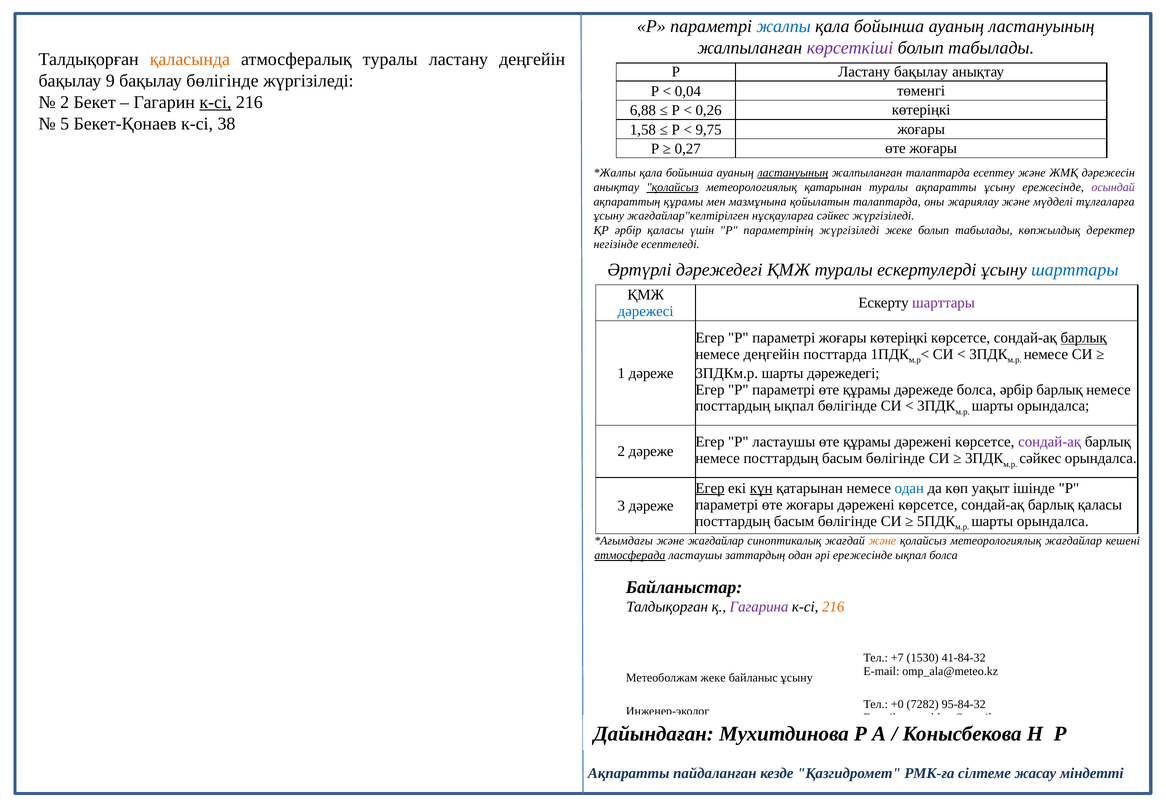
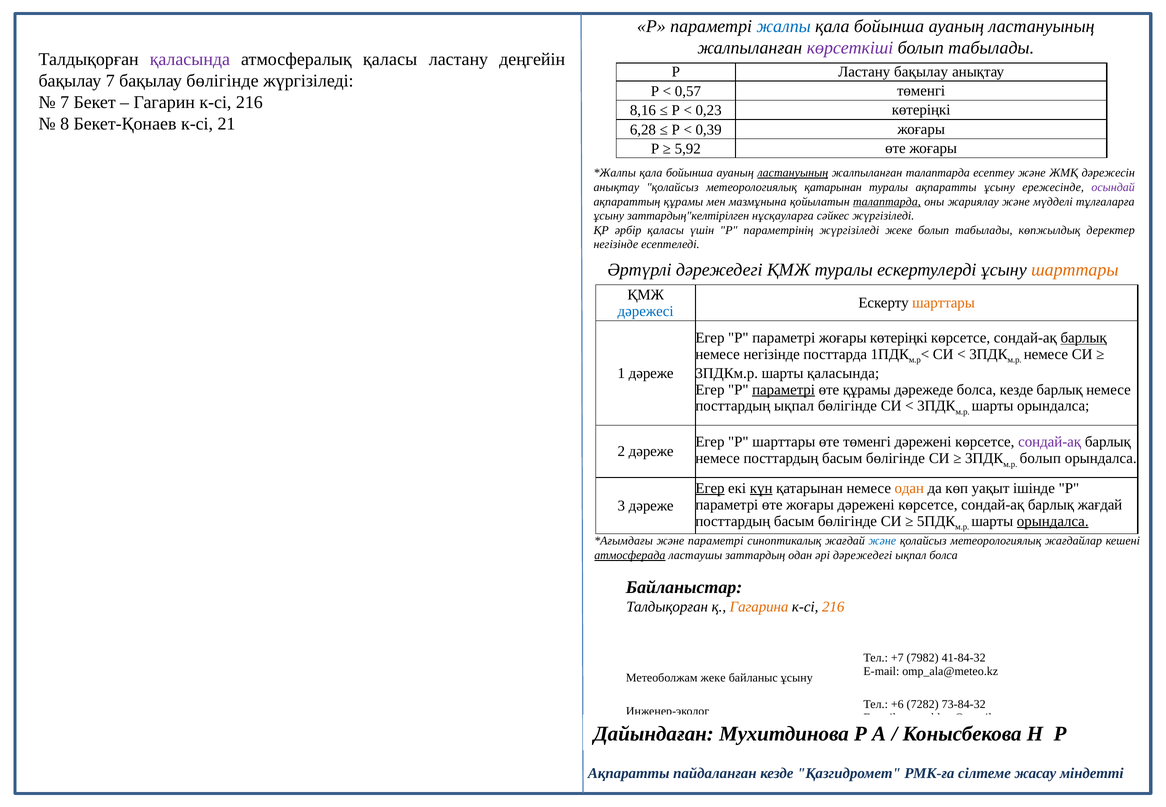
қаласында colour: orange -> purple (190, 59)
атмосфералық туралы: туралы -> қаласы (390, 59)
бақылау 9: 9 -> 7 (110, 81)
0,04: 0,04 -> 0,57 (688, 91)
2: 2 -> 7 (65, 102)
к-сі underline: present -> none (215, 102)
6,88: 6,88 -> 8,16 (643, 110)
0,26: 0,26 -> 0,23 (709, 110)
5: 5 -> 8 (65, 124)
38: 38 -> 21 (226, 124)
1,58: 1,58 -> 6,28 (643, 130)
9,75: 9,75 -> 0,39 (709, 130)
0,27: 0,27 -> 5,92 (688, 149)
қолайсыз underline: present -> none (673, 187)
талаптарда underline: none -> present (887, 202)
жағдайлар"келтірілген: жағдайлар"келтірілген -> заттардың"келтірілген (688, 216)
шарттары colour: blue -> orange (1075, 270)
шарттары colour: purple -> orange (944, 303)
немесе деңгейін: деңгейін -> негізінде (772, 354)
шарты дәрежедегі: дәрежедегі -> қаласында (843, 373)
параметрі underline: none -> present (784, 390)
болса әрбір: әрбір -> кезде (1016, 390)
Р ластаушы: ластаушы -> шарттары (784, 442)
құрамы: құрамы -> төменгі (867, 442)
сәйкес: сәйкес -> болып (1040, 459)
одан colour: blue -> orange (909, 488)
барлық қаласы: қаласы -> жағдай (1100, 505)
орындалса underline: none -> present (1053, 521)
және жағдайлар: жағдайлар -> параметрі (716, 541)
және colour: orange -> blue (882, 541)
әрі ережесінде: ережесінде -> дәрежедегі (863, 555)
Гагарина colour: purple -> orange (759, 607)
1530: 1530 -> 7982 (923, 658)
+0: +0 -> +6 (897, 705)
95-84-32: 95-84-32 -> 73-84-32 (964, 705)
